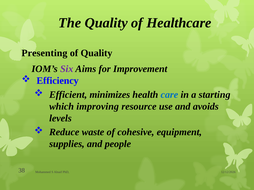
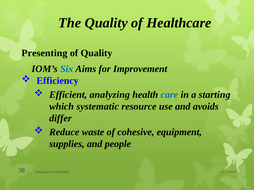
Six colour: purple -> blue (67, 69)
minimizes: minimizes -> analyzing (110, 95)
improving: improving -> systematic (98, 107)
levels: levels -> differ (60, 118)
